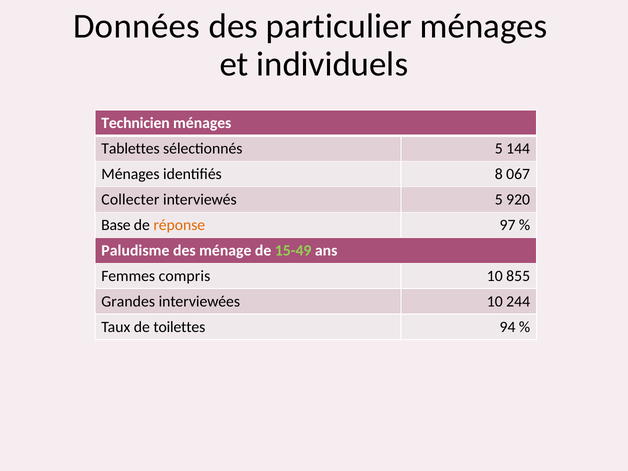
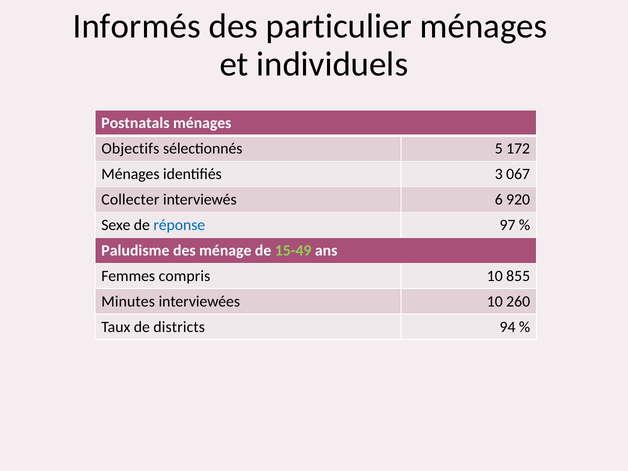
Données: Données -> Informés (137, 26)
Technicien: Technicien -> Postnatals (135, 123)
Tablettes: Tablettes -> Objectifs (130, 149)
144: 144 -> 172 (518, 149)
8: 8 -> 3 (499, 174)
interviewés 5: 5 -> 6 (499, 200)
Base: Base -> Sexe (116, 225)
réponse colour: orange -> blue (179, 225)
Grandes: Grandes -> Minutes (128, 302)
244: 244 -> 260 (518, 302)
toilettes: toilettes -> districts (179, 327)
